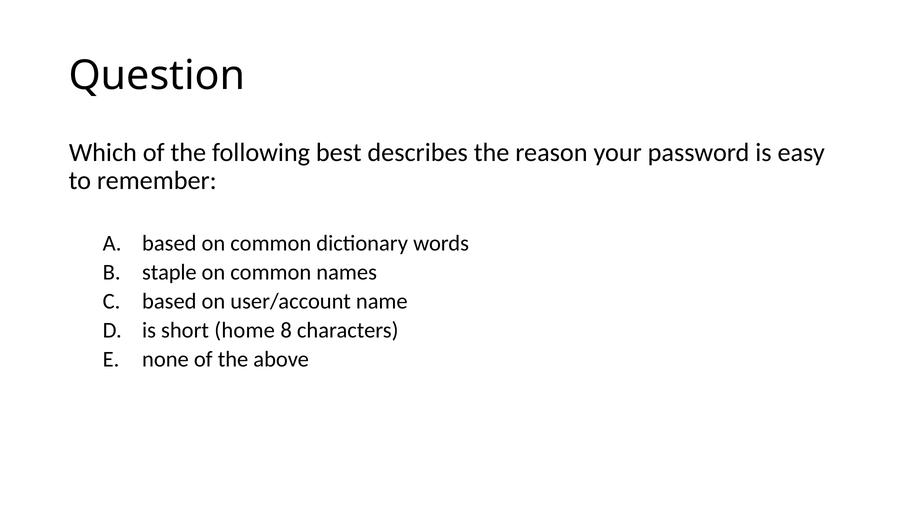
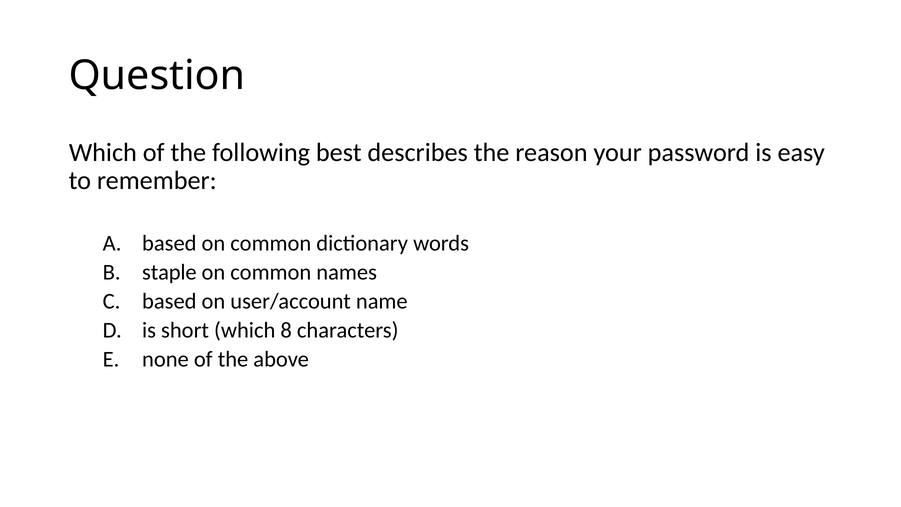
short home: home -> which (245, 330)
